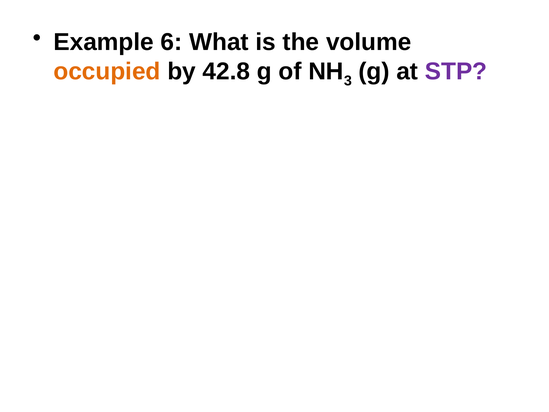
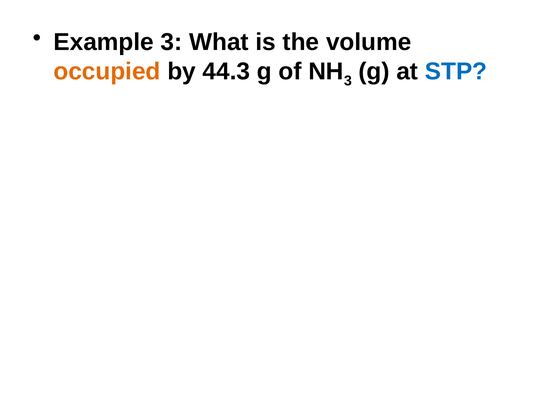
Example 6: 6 -> 3 (172, 42)
42.8: 42.8 -> 44.3 (226, 71)
STP colour: purple -> blue (456, 71)
